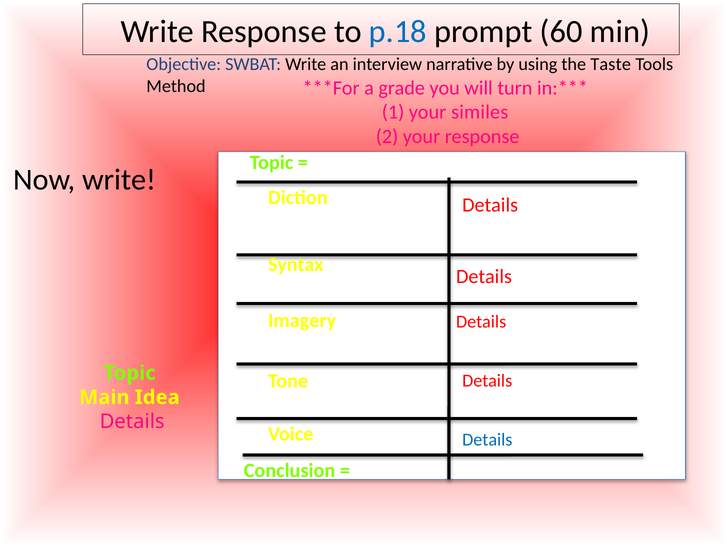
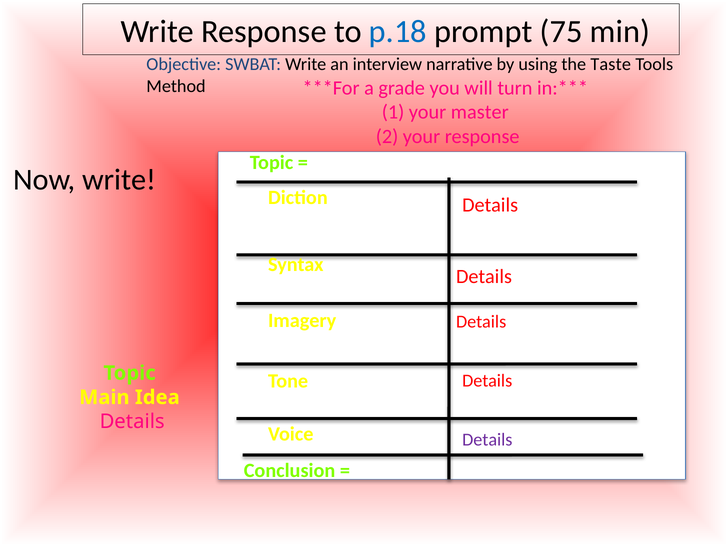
60: 60 -> 75 (561, 31)
similes: similes -> master (480, 112)
Details colour: blue -> purple (487, 440)
